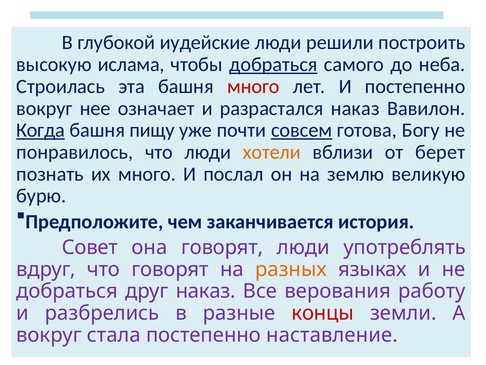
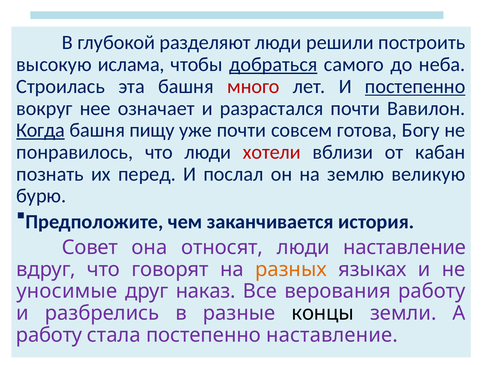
иудейские: иудейские -> разделяют (205, 43)
постепенно underline: none -> present (415, 86)
разрастался наказ: наказ -> почти (355, 108)
совсем underline: present -> none (302, 130)
хотели colour: orange -> red (272, 152)
берет: берет -> кабан (440, 152)
их много: много -> перед (147, 174)
она говорят: говорят -> относят (222, 247)
люди употреблять: употреблять -> наставление (405, 247)
добраться: добраться -> уносимые (67, 291)
концы colour: red -> black (323, 313)
вокруг: вокруг -> работу (49, 335)
